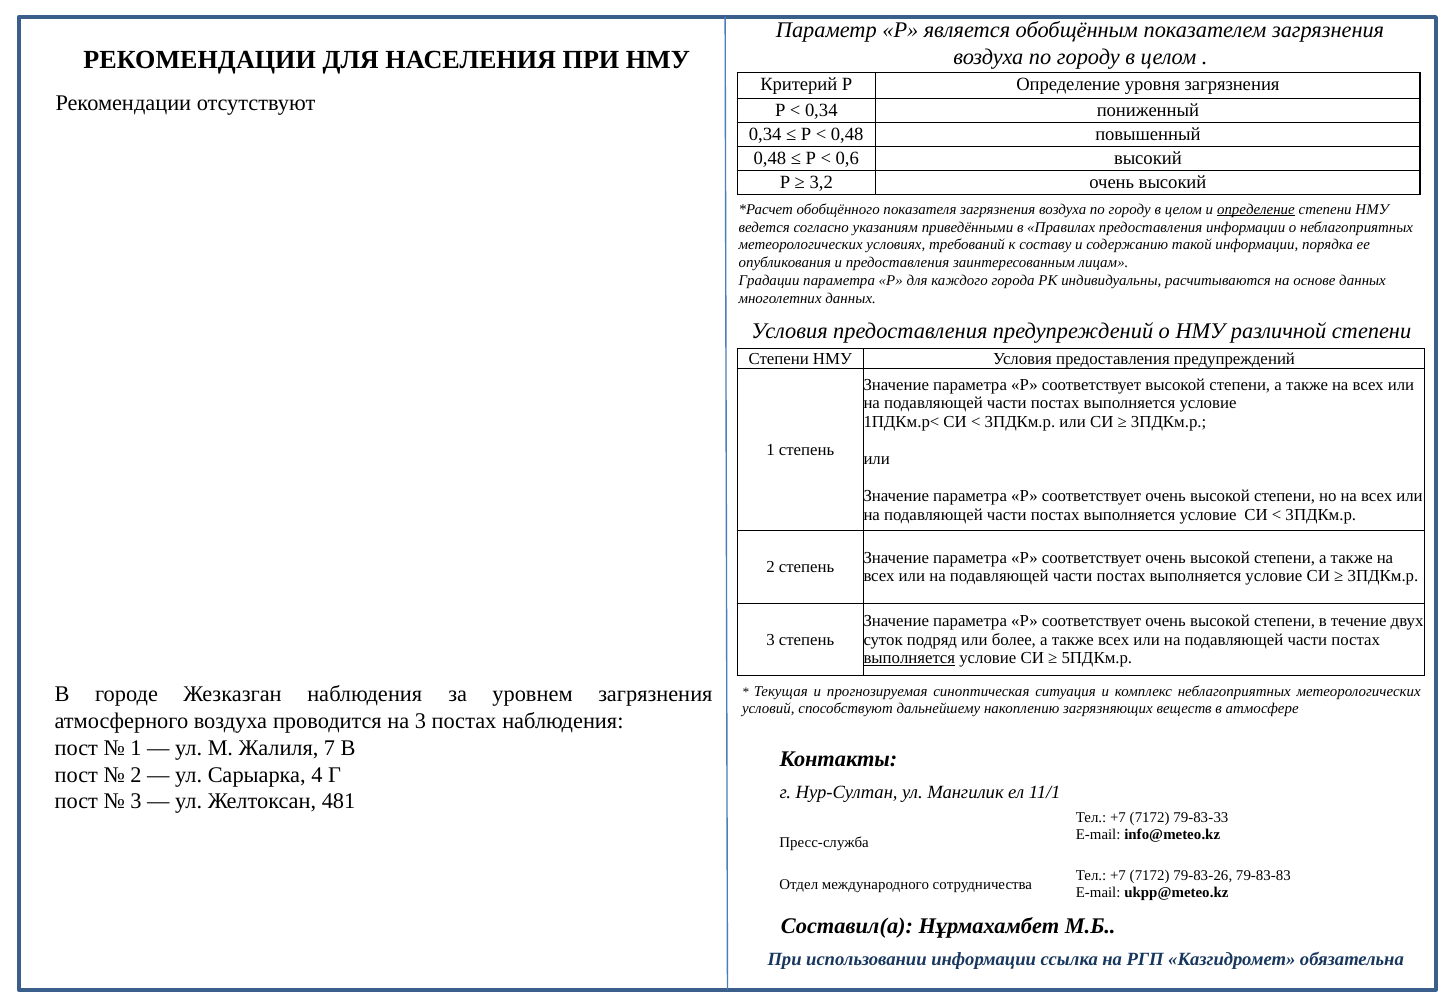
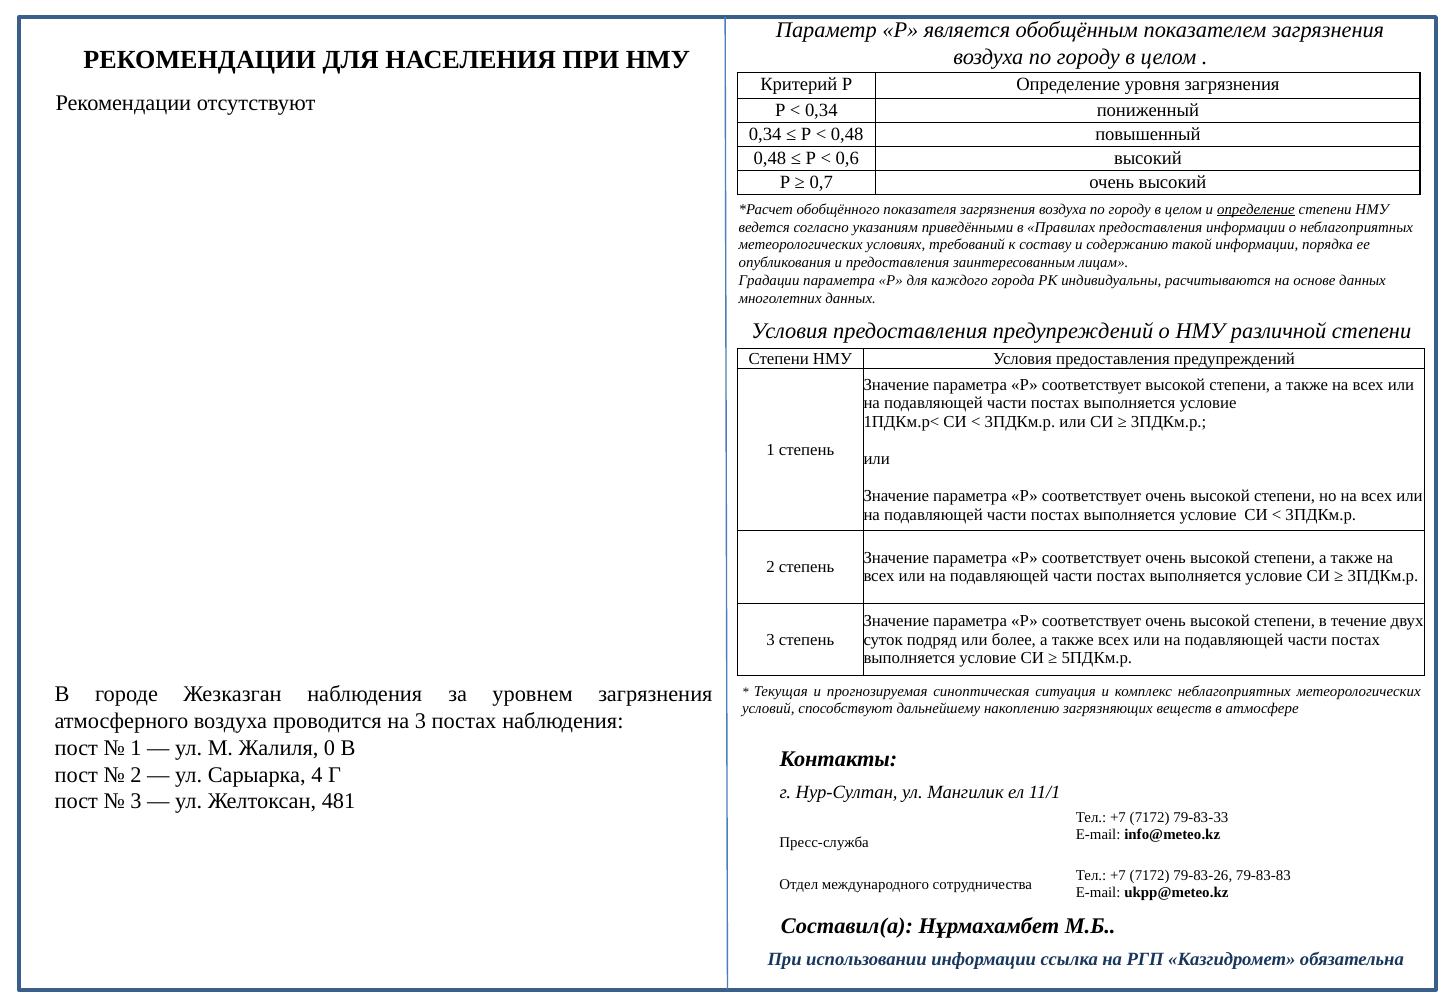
3,2: 3,2 -> 0,7 (821, 182)
выполняется underline: present -> none (909, 658)
7: 7 -> 0 (330, 748)
